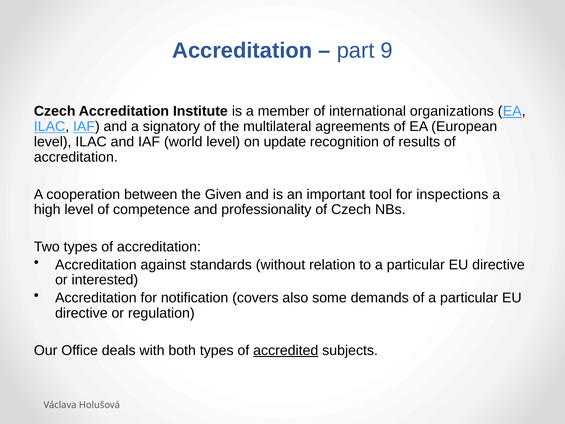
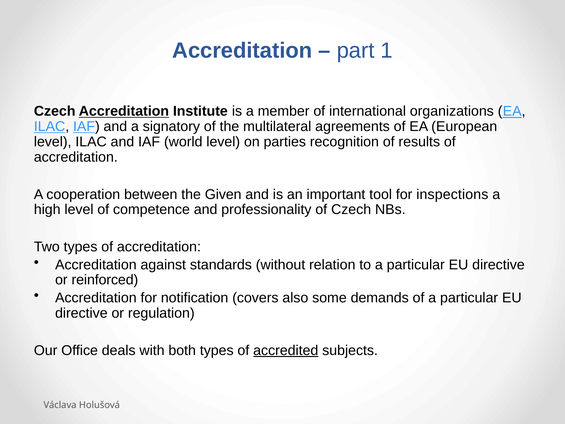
9: 9 -> 1 (387, 51)
Accreditation underline: none -> present (124, 111)
update: update -> parties (285, 142)
interested: interested -> reinforced (105, 280)
